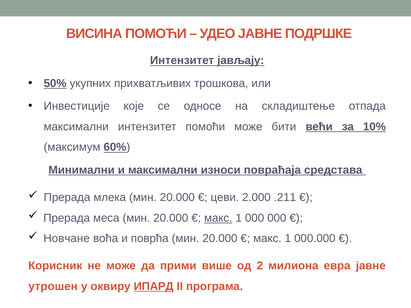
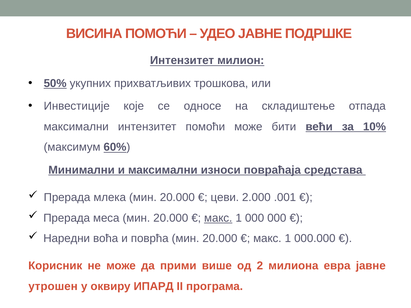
јављају: јављају -> милион (241, 61)
.211: .211 -> .001 (285, 198)
Новчане: Новчане -> Наредни (67, 239)
ИПАРД underline: present -> none (154, 287)
